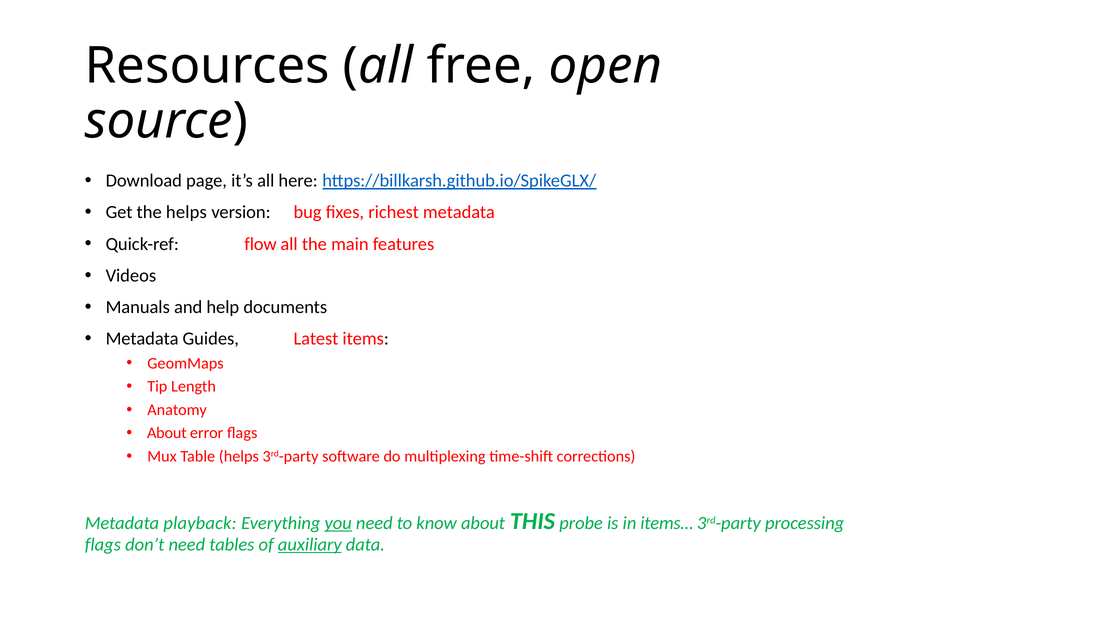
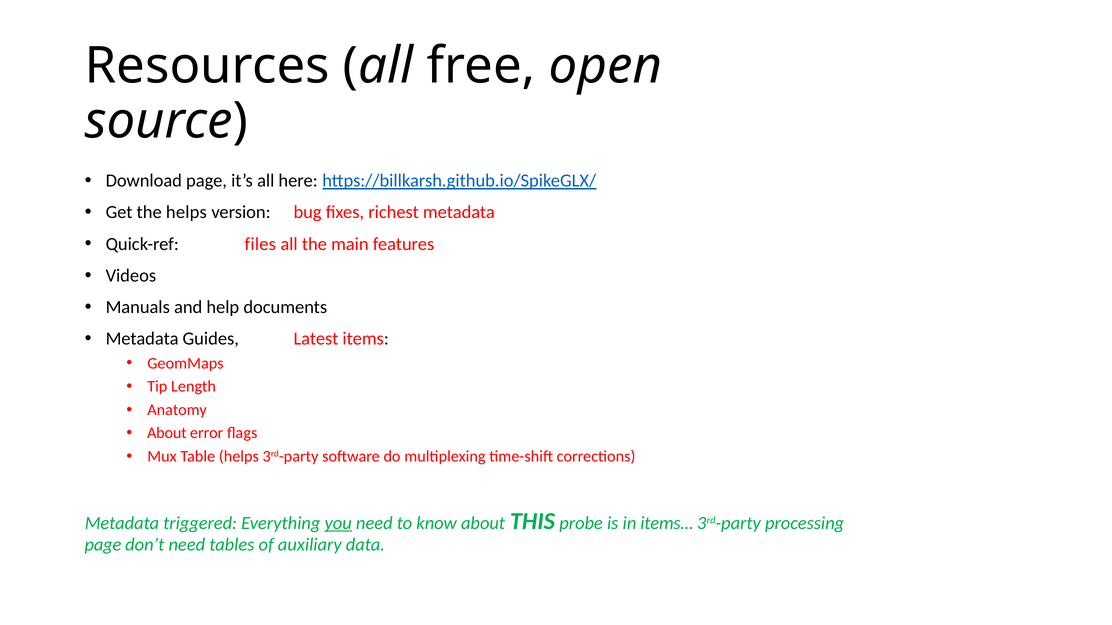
flow: flow -> files (260, 244)
playback: playback -> triggered (200, 524)
flags: flags -> page (103, 545)
auxiliary underline: present -> none (310, 545)
